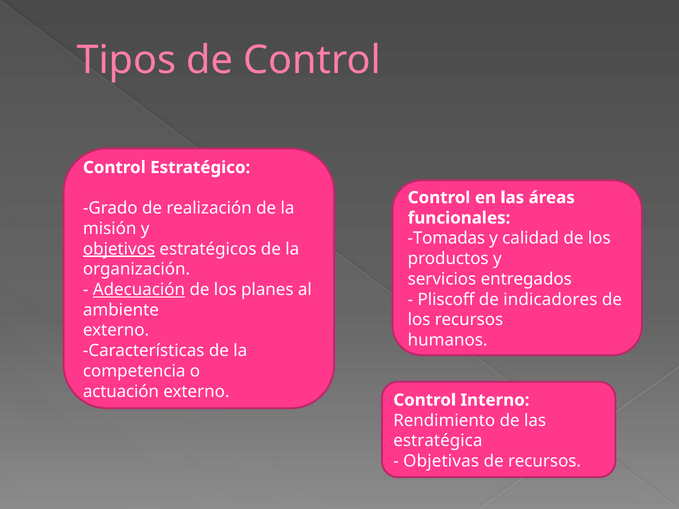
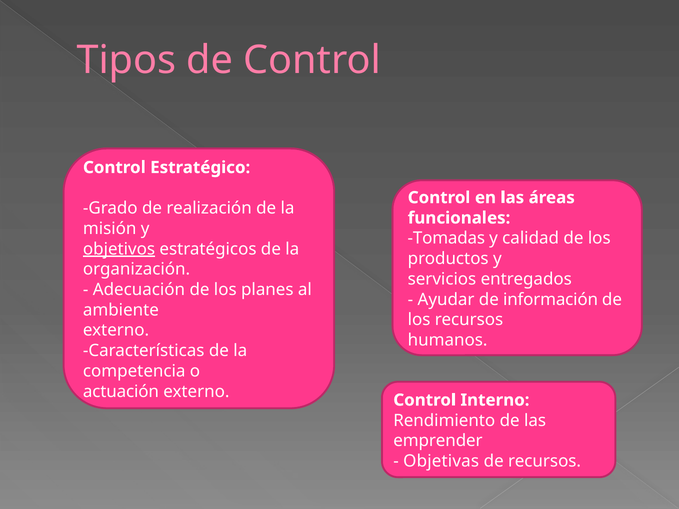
Adecuación underline: present -> none (139, 290)
Pliscoff: Pliscoff -> Ayudar (446, 300)
indicadores: indicadores -> información (551, 300)
estratégica: estratégica -> emprender (438, 441)
